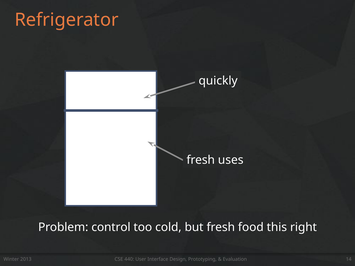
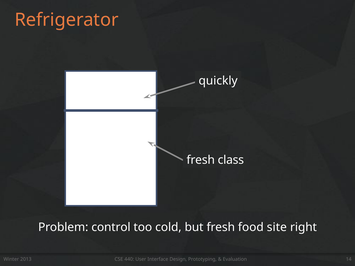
uses: uses -> class (231, 160)
this: this -> site (277, 227)
